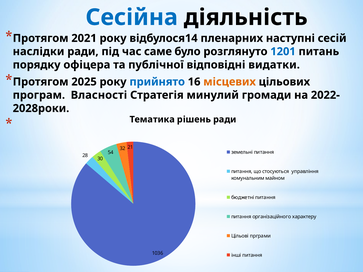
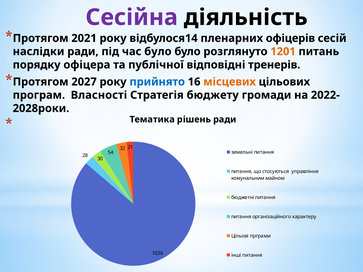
Сесійна colour: blue -> purple (132, 17)
наступні: наступні -> офіцерів (290, 38)
час саме: саме -> було (158, 52)
1201 colour: blue -> orange (283, 52)
видатки: видатки -> тренерів (274, 65)
2025: 2025 -> 2027 (84, 82)
минулий: минулий -> бюджету (213, 95)
